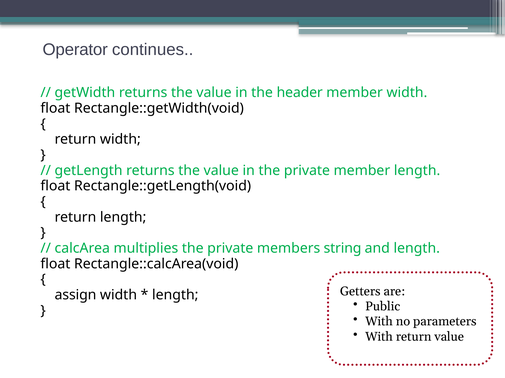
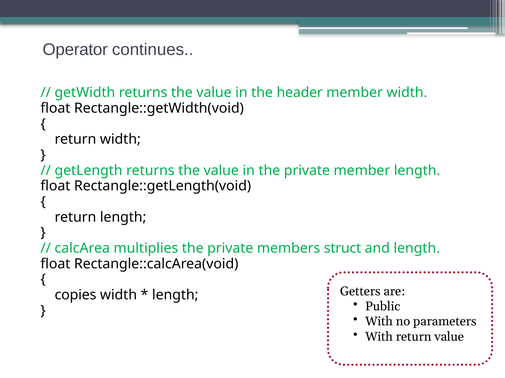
string: string -> struct (343, 249)
assign: assign -> copies (76, 295)
